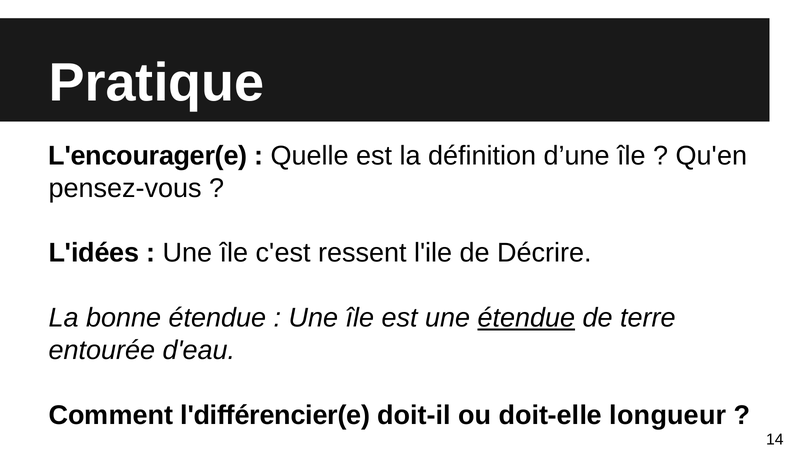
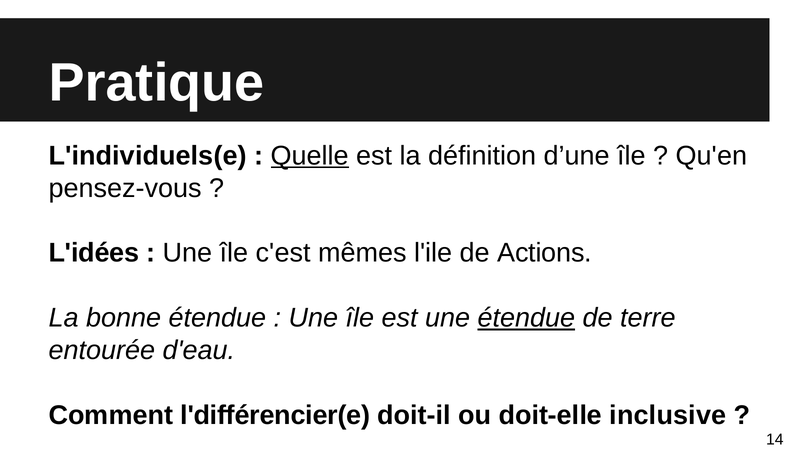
L'encourager(e: L'encourager(e -> L'individuels(e (148, 156)
Quelle underline: none -> present (310, 156)
ressent: ressent -> mêmes (362, 253)
Décrire: Décrire -> Actions (545, 253)
longueur: longueur -> inclusive (668, 415)
